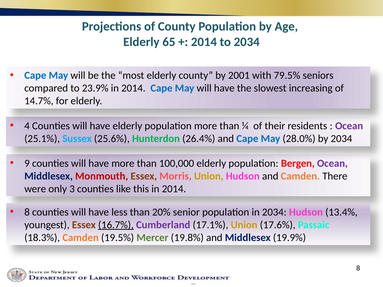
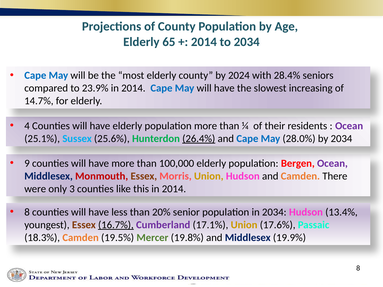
2001: 2001 -> 2024 (239, 75)
79.5%: 79.5% -> 28.4% (287, 75)
26.4% underline: none -> present (199, 139)
